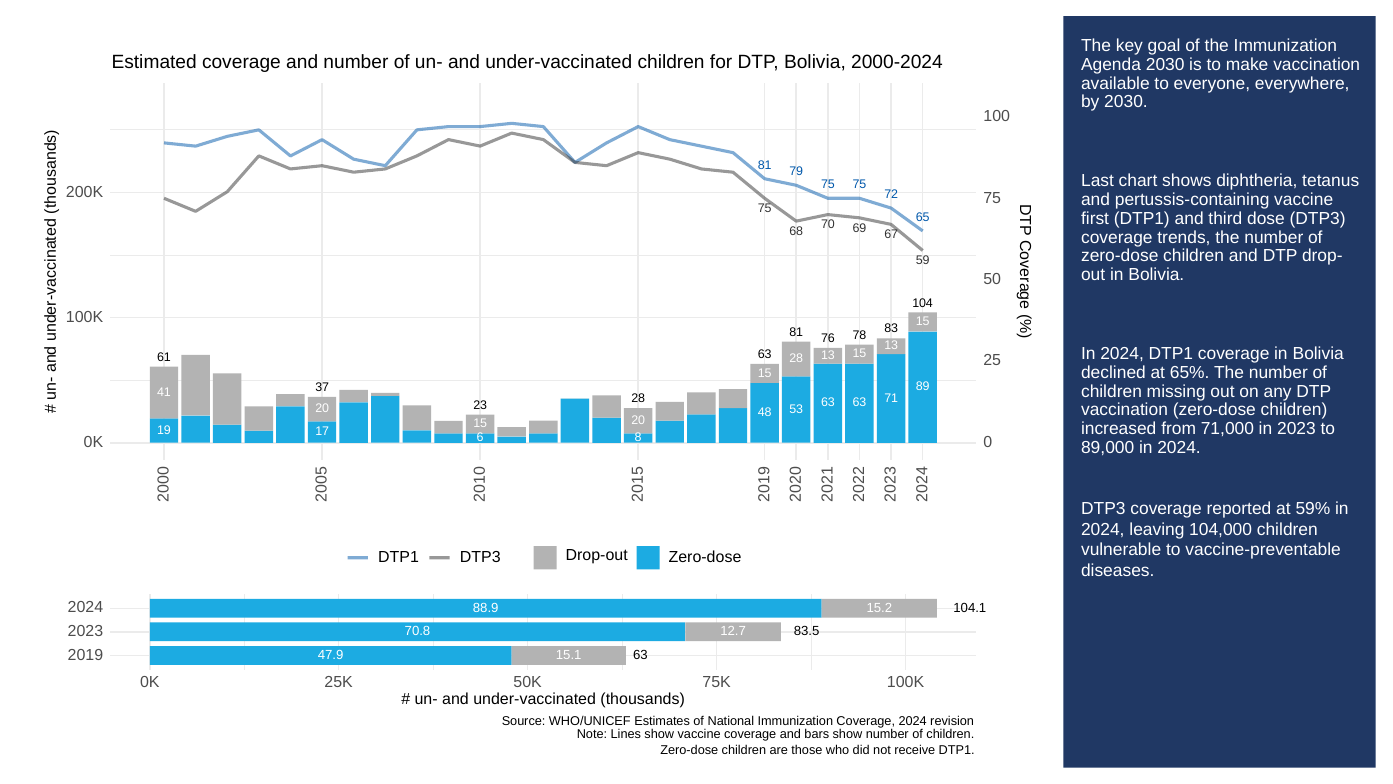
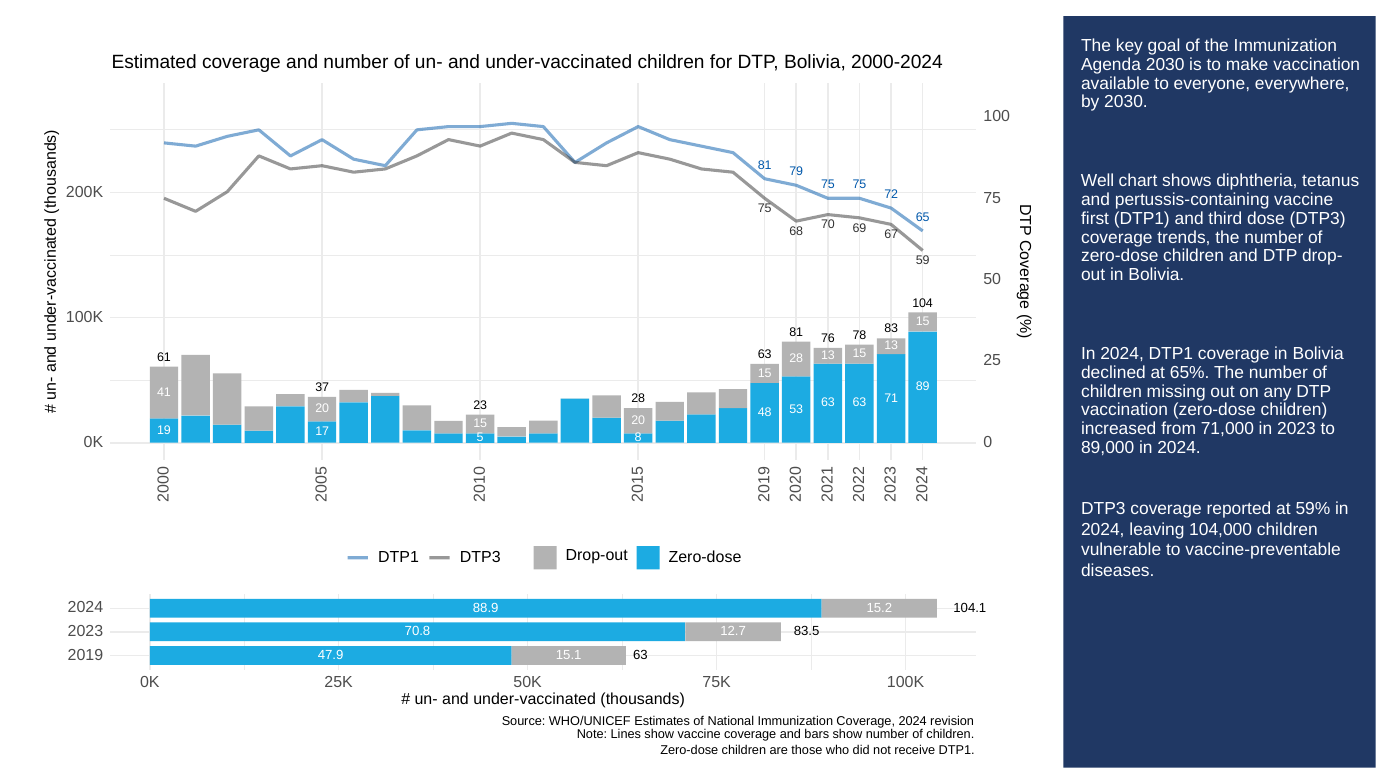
Last: Last -> Well (1098, 181)
17 6: 6 -> 5 (480, 437)
